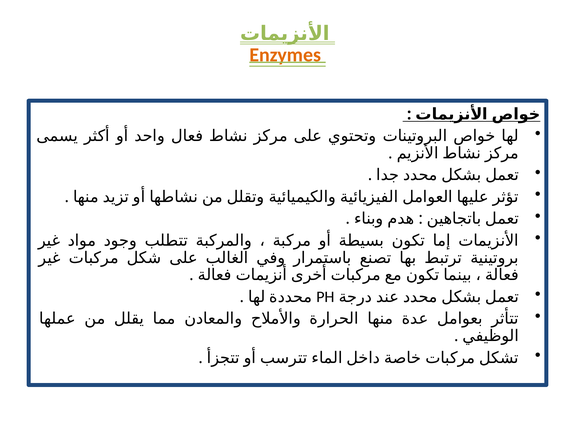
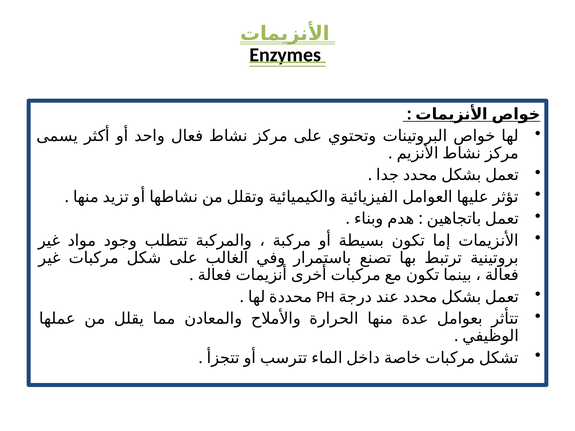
Enzymes colour: orange -> black (285, 55)
